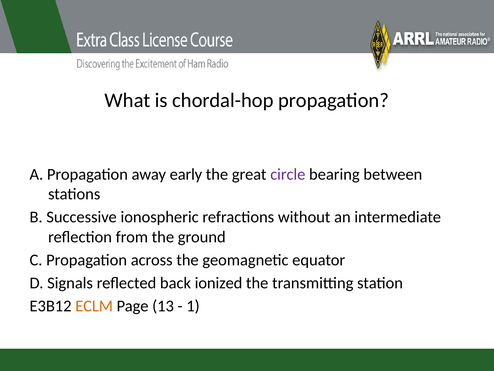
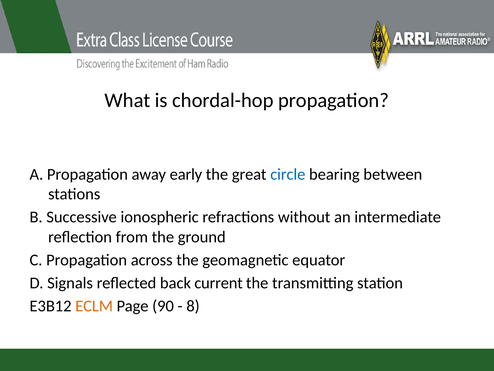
circle colour: purple -> blue (288, 174)
ionized: ionized -> current (219, 283)
13: 13 -> 90 (163, 306)
1: 1 -> 8 (193, 306)
